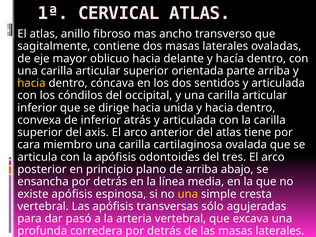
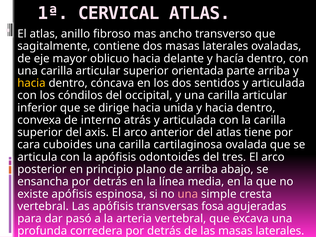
de inferior: inferior -> interno (101, 120)
miembro: miembro -> cuboides (68, 145)
una colour: yellow -> pink (188, 194)
sólo: sólo -> fosa (213, 206)
